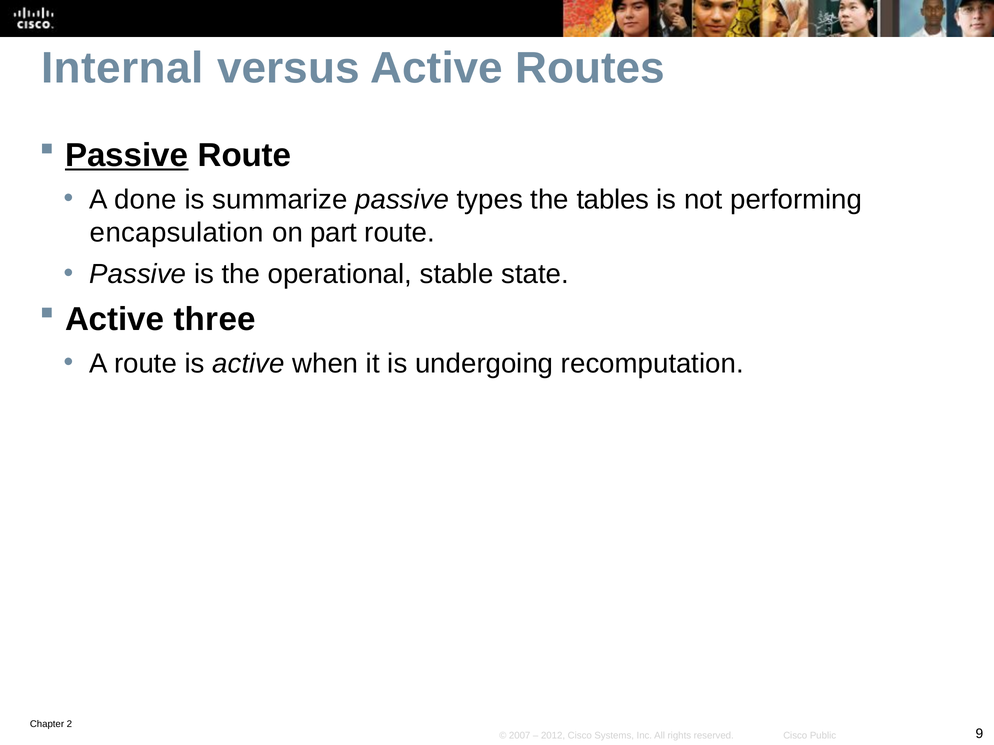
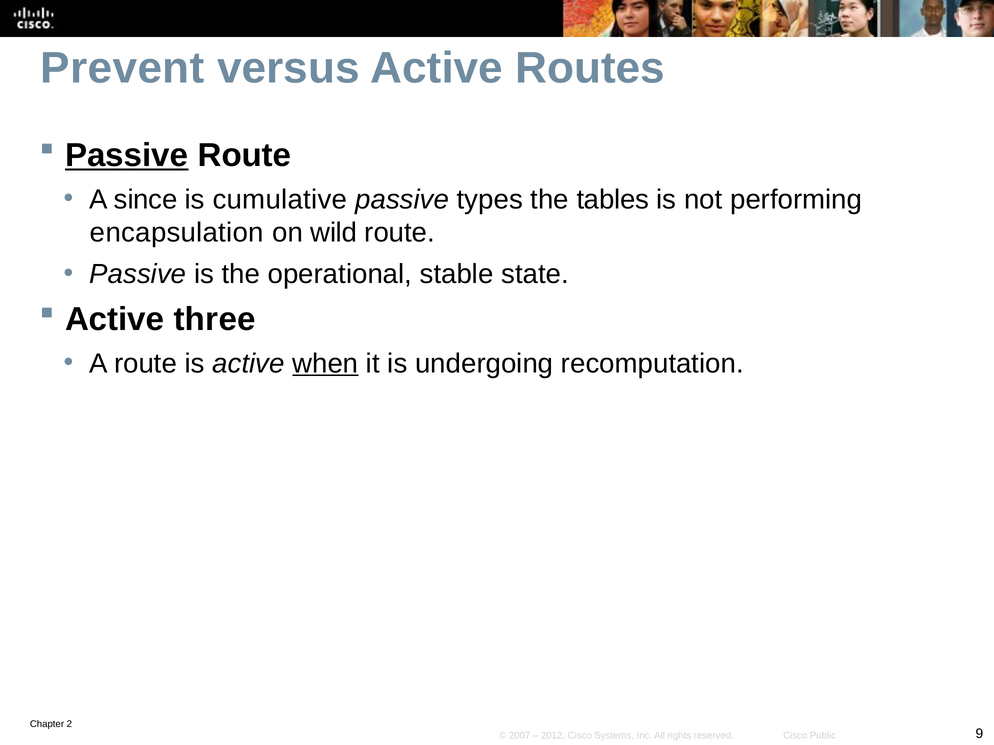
Internal: Internal -> Prevent (122, 68)
done: done -> since (146, 200)
summarize: summarize -> cumulative (280, 200)
part: part -> wild (334, 233)
when underline: none -> present (325, 364)
